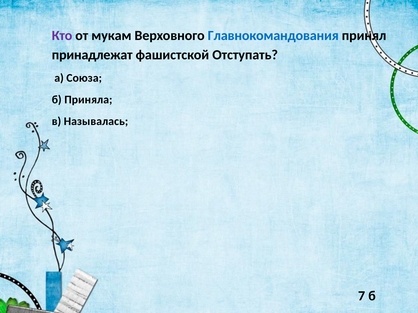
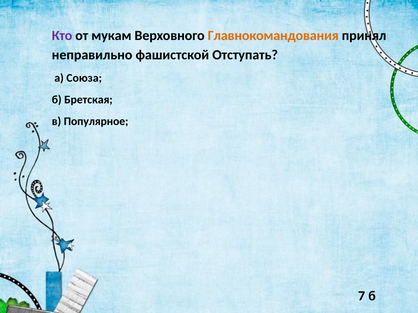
Главнокомандования colour: blue -> orange (273, 36)
принадлежат: принадлежат -> неправильно (92, 55)
Приняла: Приняла -> Бретская (88, 100)
Называлась: Называлась -> Популярное (96, 122)
